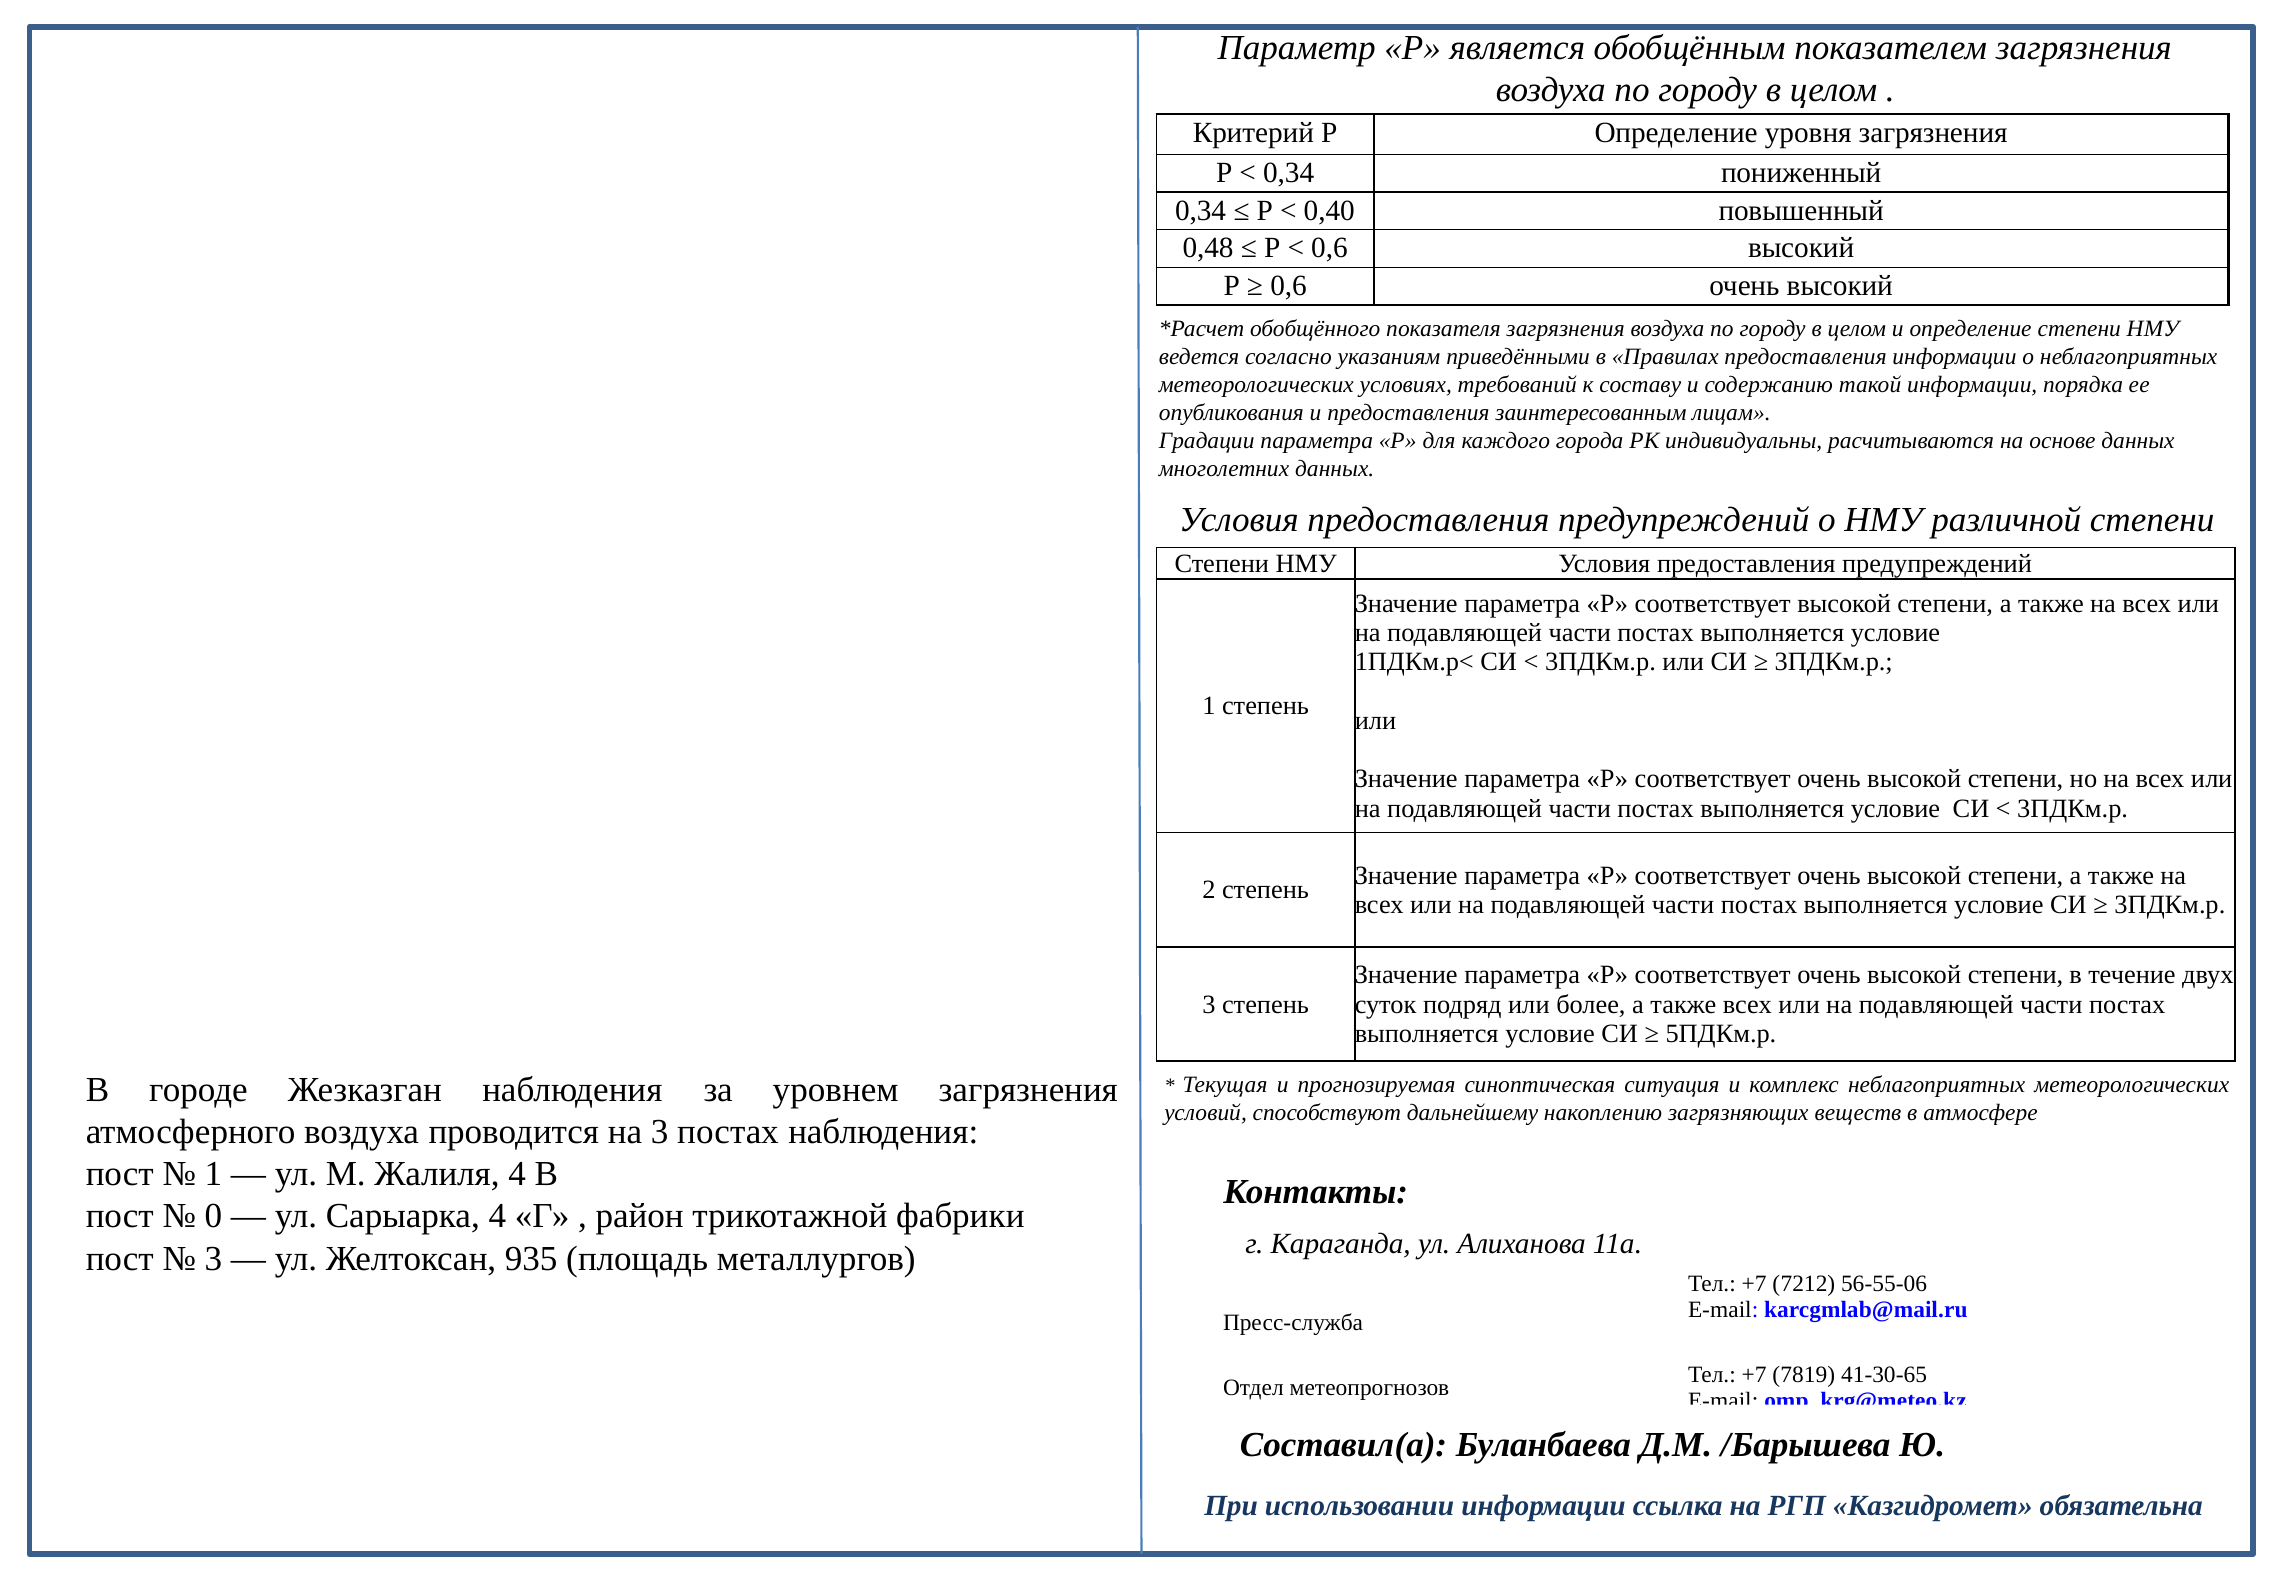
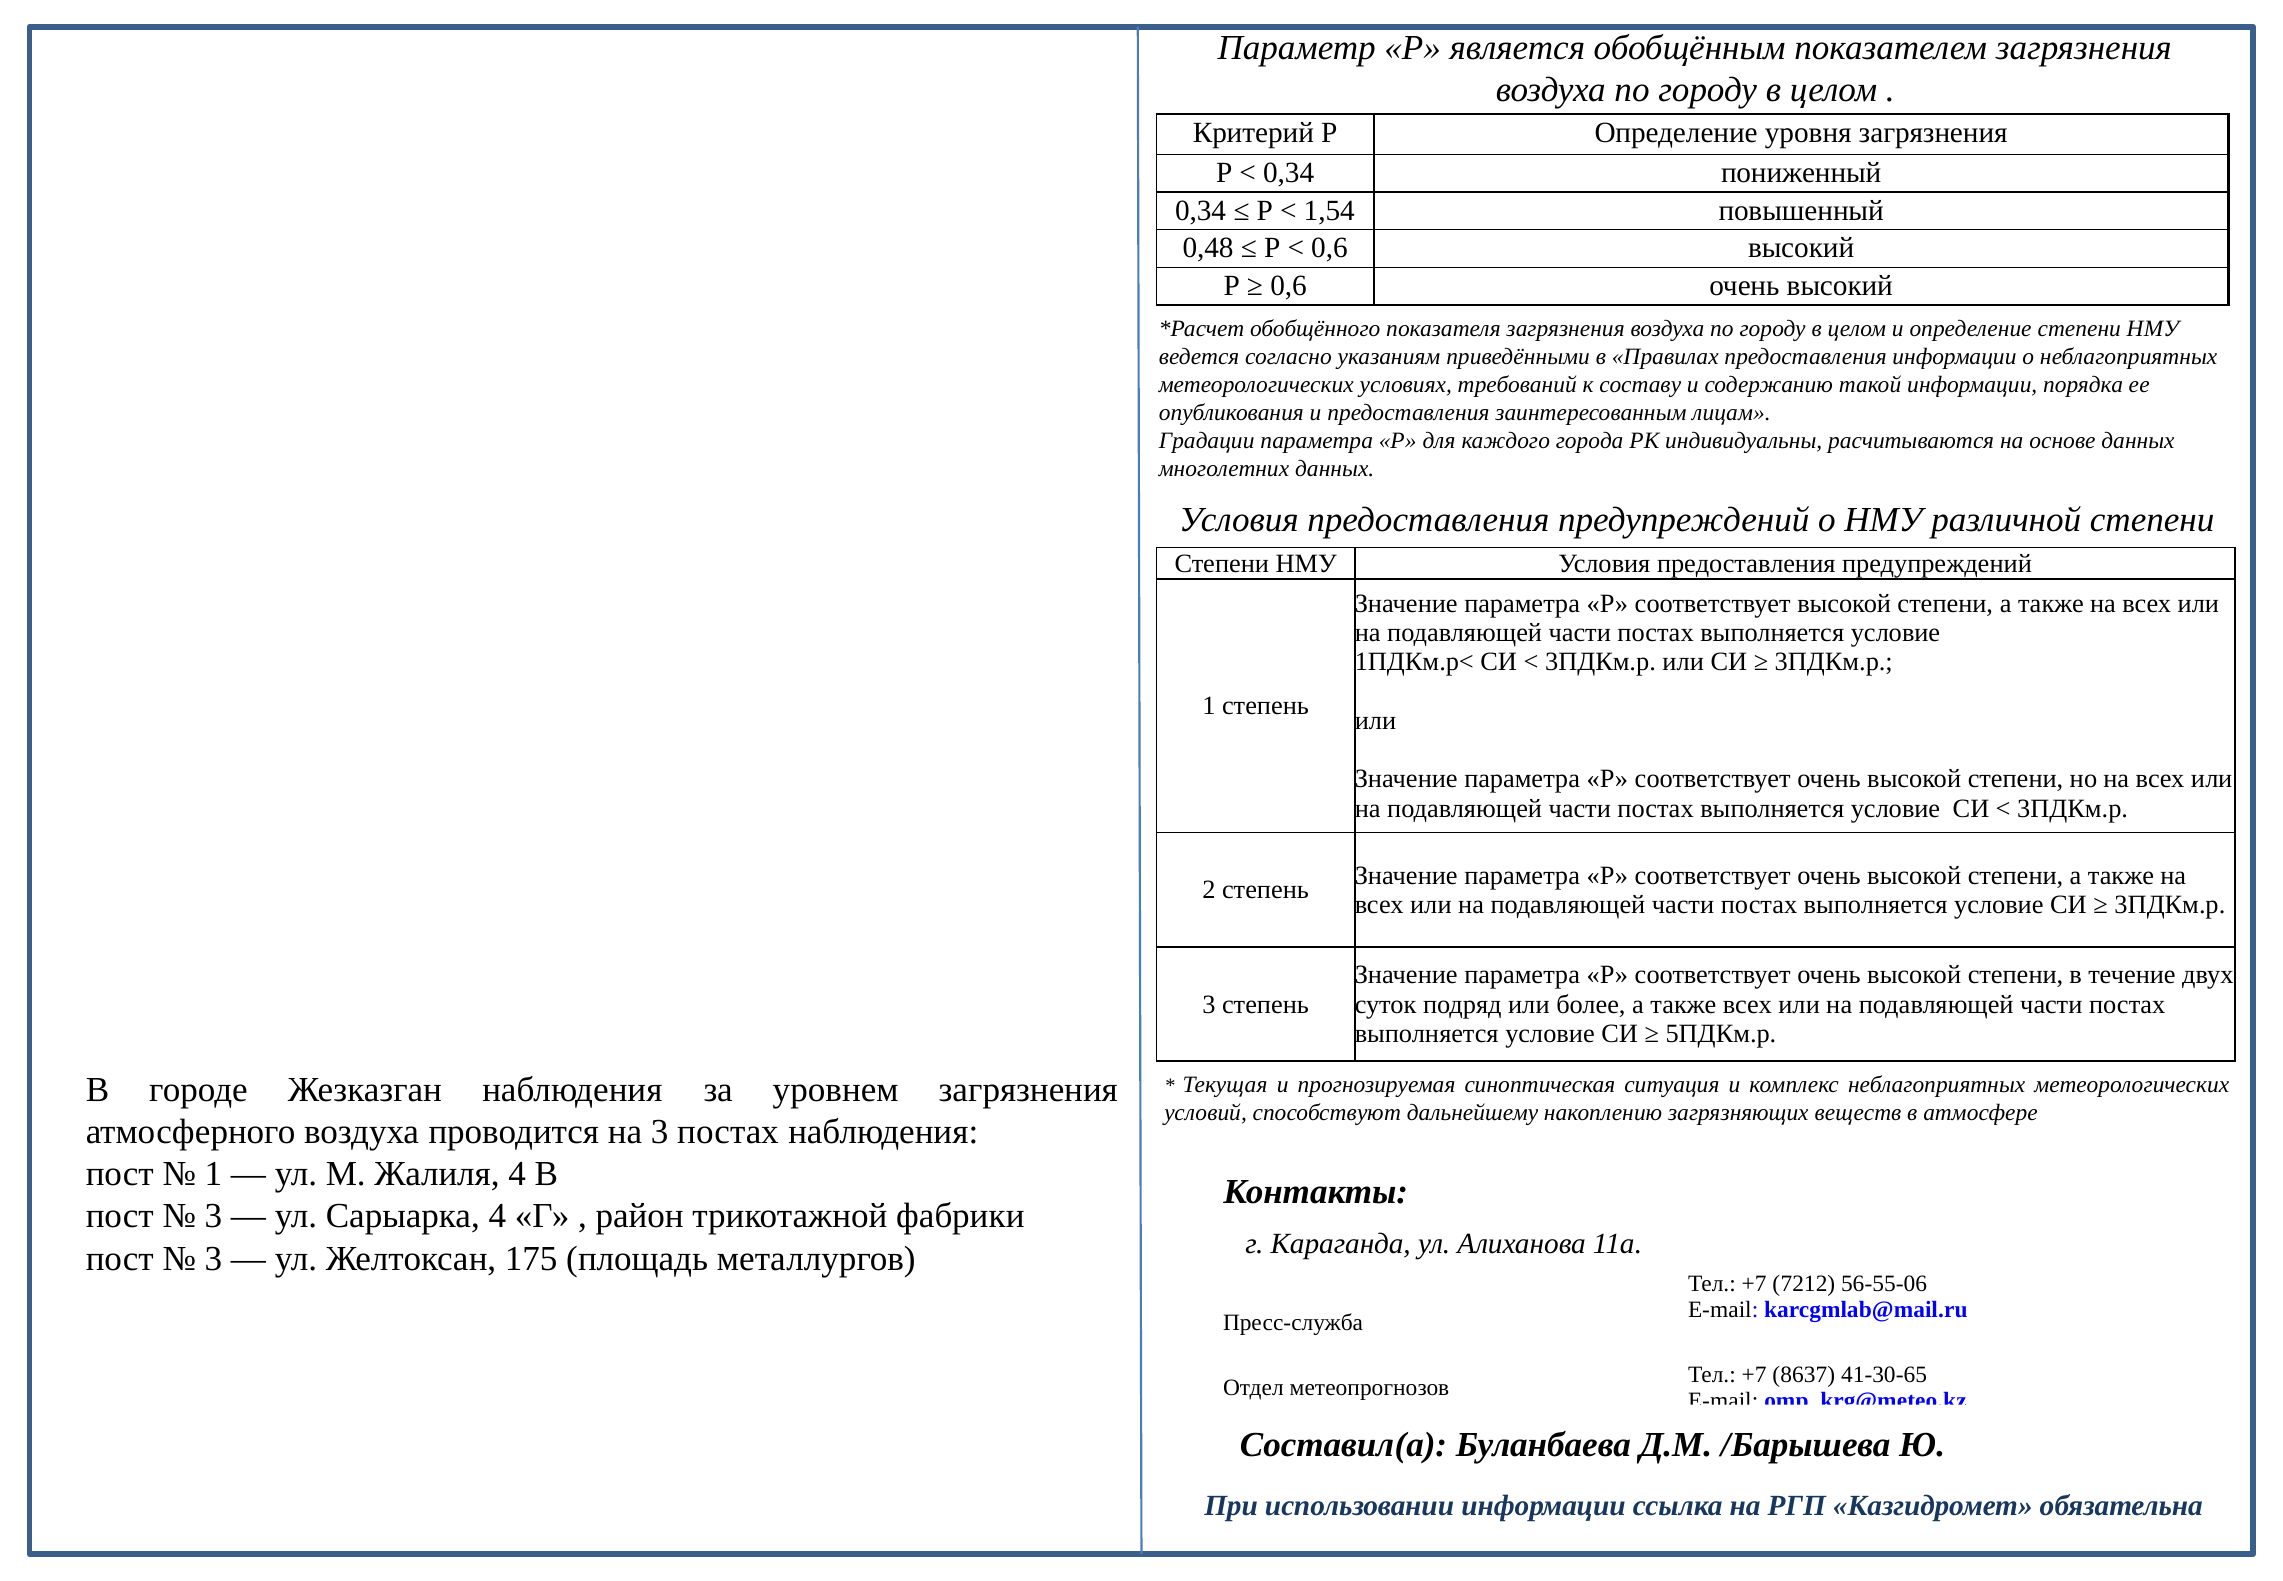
0,40: 0,40 -> 1,54 (1329, 210)
0: 0 -> 3 (213, 1216)
935: 935 -> 175 (531, 1258)
7819: 7819 -> 8637 (1804, 1375)
